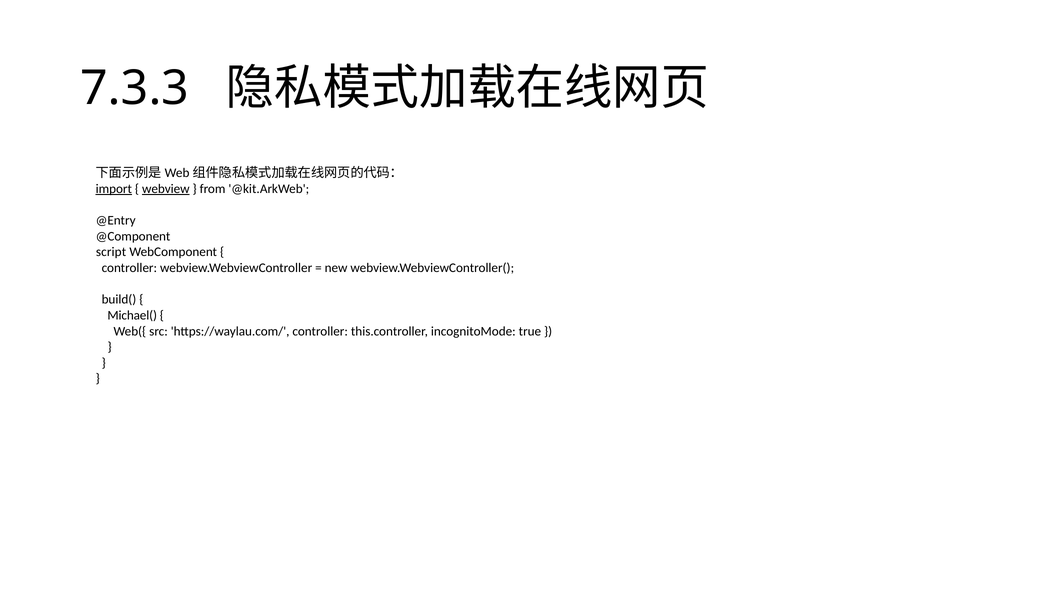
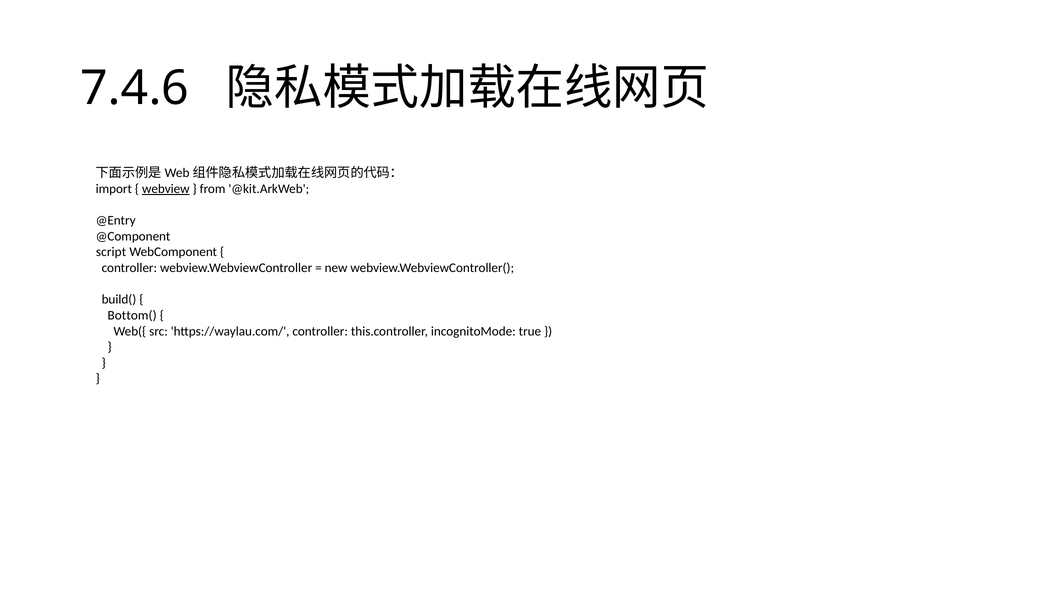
7.3.3: 7.3.3 -> 7.4.6 (135, 89)
import underline: present -> none (114, 189)
Michael(: Michael( -> Bottom( (132, 315)
